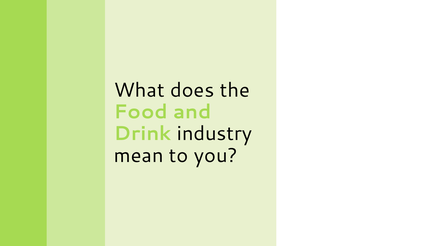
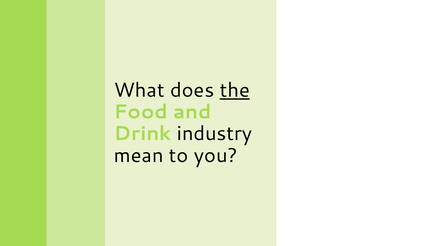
the underline: none -> present (235, 90)
